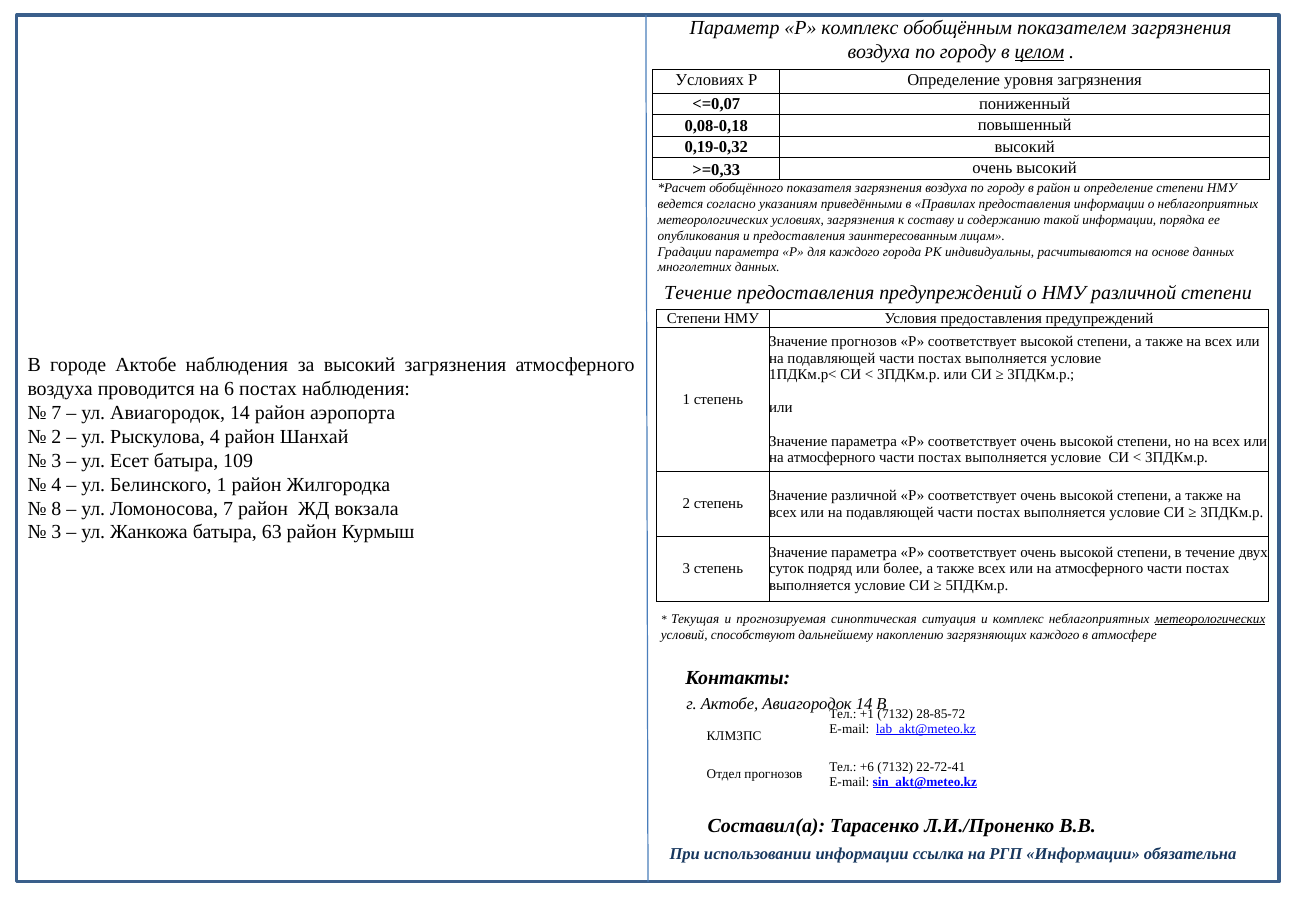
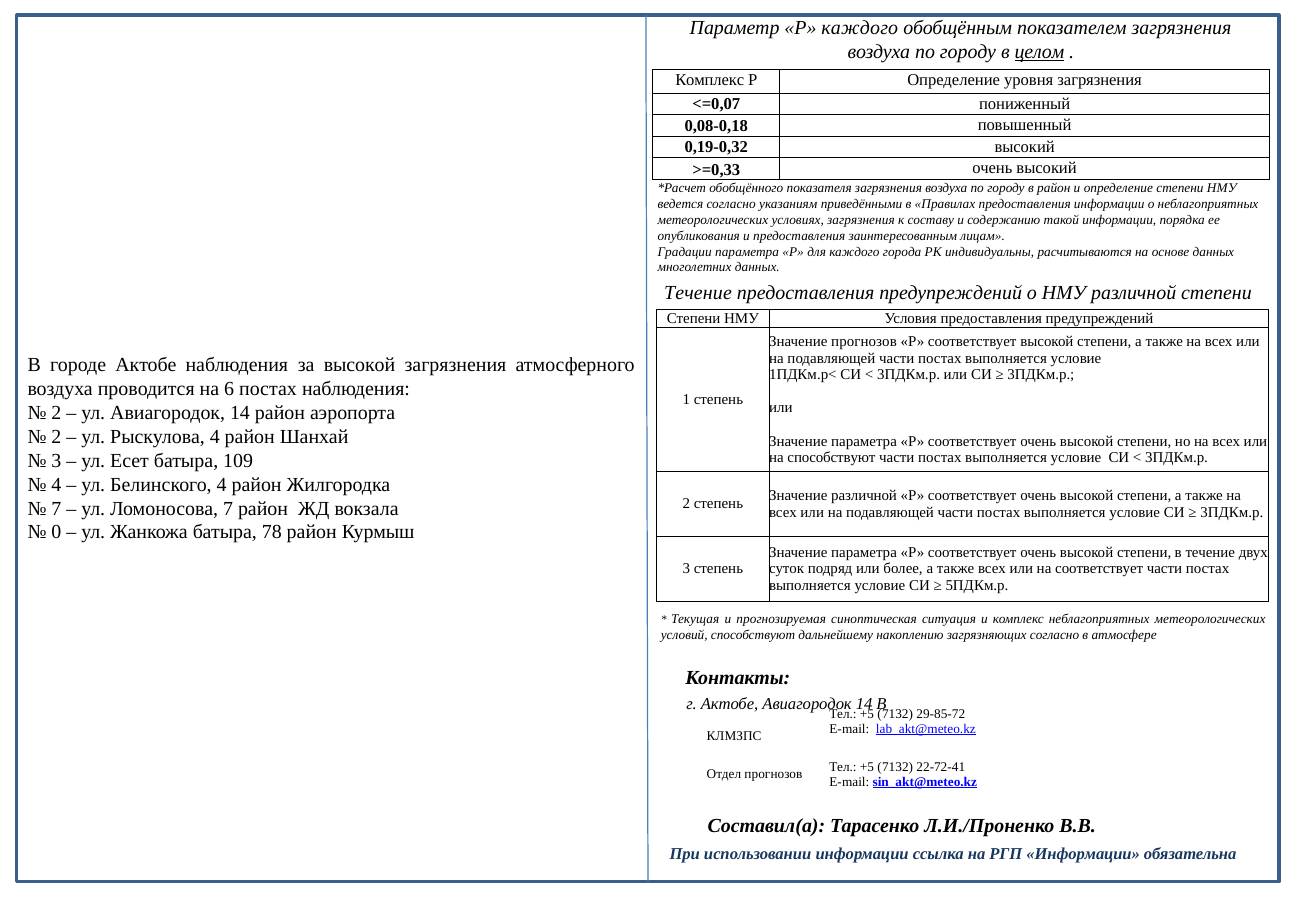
Р комплекс: комплекс -> каждого (860, 28)
Условиях: Условиях -> Комплекс (710, 80)
за высокий: высокий -> высокой (360, 365)
7: 7 -> 2 (56, 413)
атмосферного: атмосферного -> способствуют (831, 458)
Белинского 1: 1 -> 4 (222, 485)
8: 8 -> 7 (56, 509)
3: 3 -> 0 (56, 533)
63: 63 -> 78 (272, 533)
атмосферного: атмосферного -> соответствует (1099, 569)
метеорологических underline: present -> none (1210, 619)
загрязняющих каждого: каждого -> согласно (1055, 635)
+1: +1 -> +5 (867, 714)
28-85-72: 28-85-72 -> 29-85-72 (941, 714)
+6: +6 -> +5 (867, 767)
